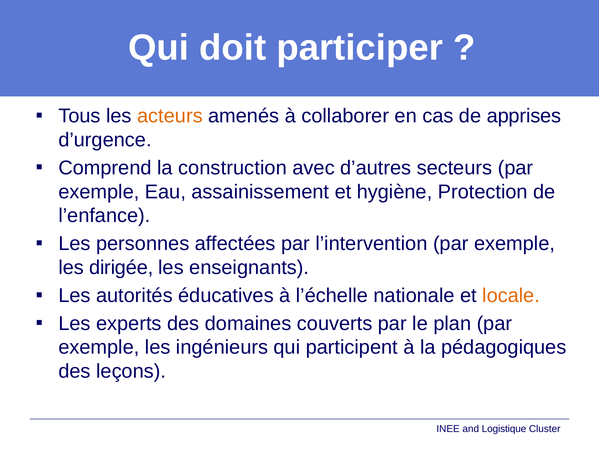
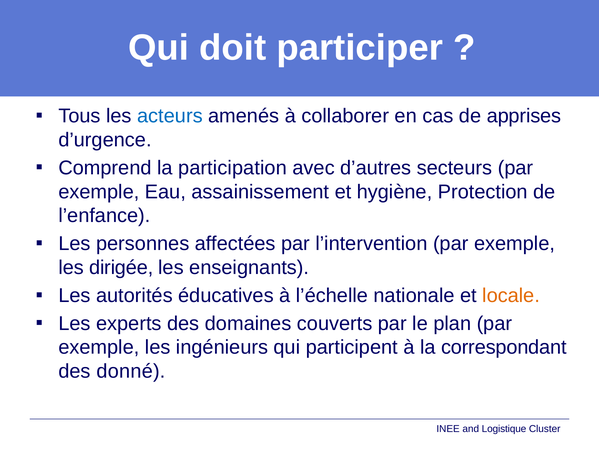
acteurs colour: orange -> blue (170, 116)
construction: construction -> participation (233, 168)
pédagogiques: pédagogiques -> correspondant (504, 348)
leçons: leçons -> donné (131, 372)
